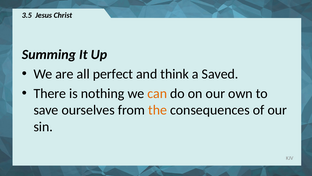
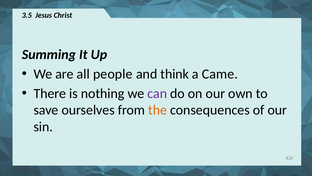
perfect: perfect -> people (113, 74)
Saved: Saved -> Came (220, 74)
can colour: orange -> purple (157, 94)
